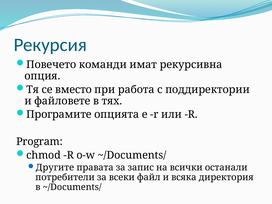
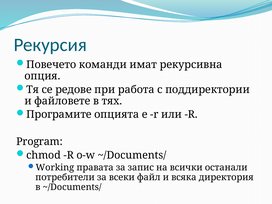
вместо: вместо -> редове (73, 90)
Другите: Другите -> Working (55, 168)
